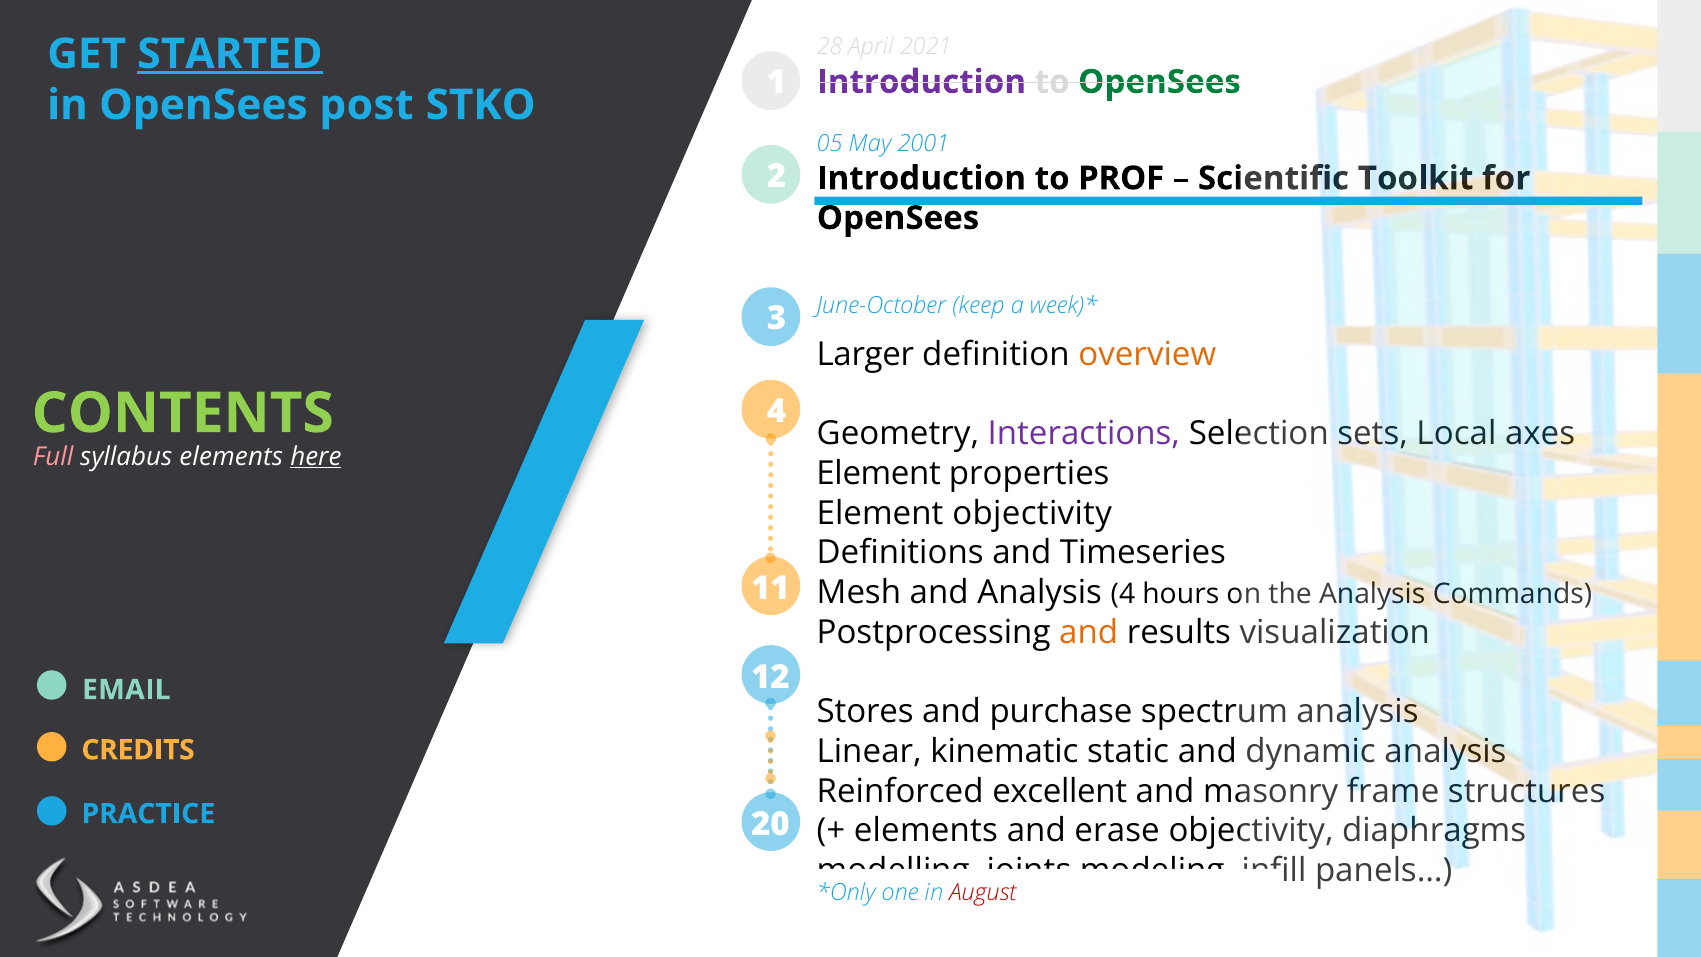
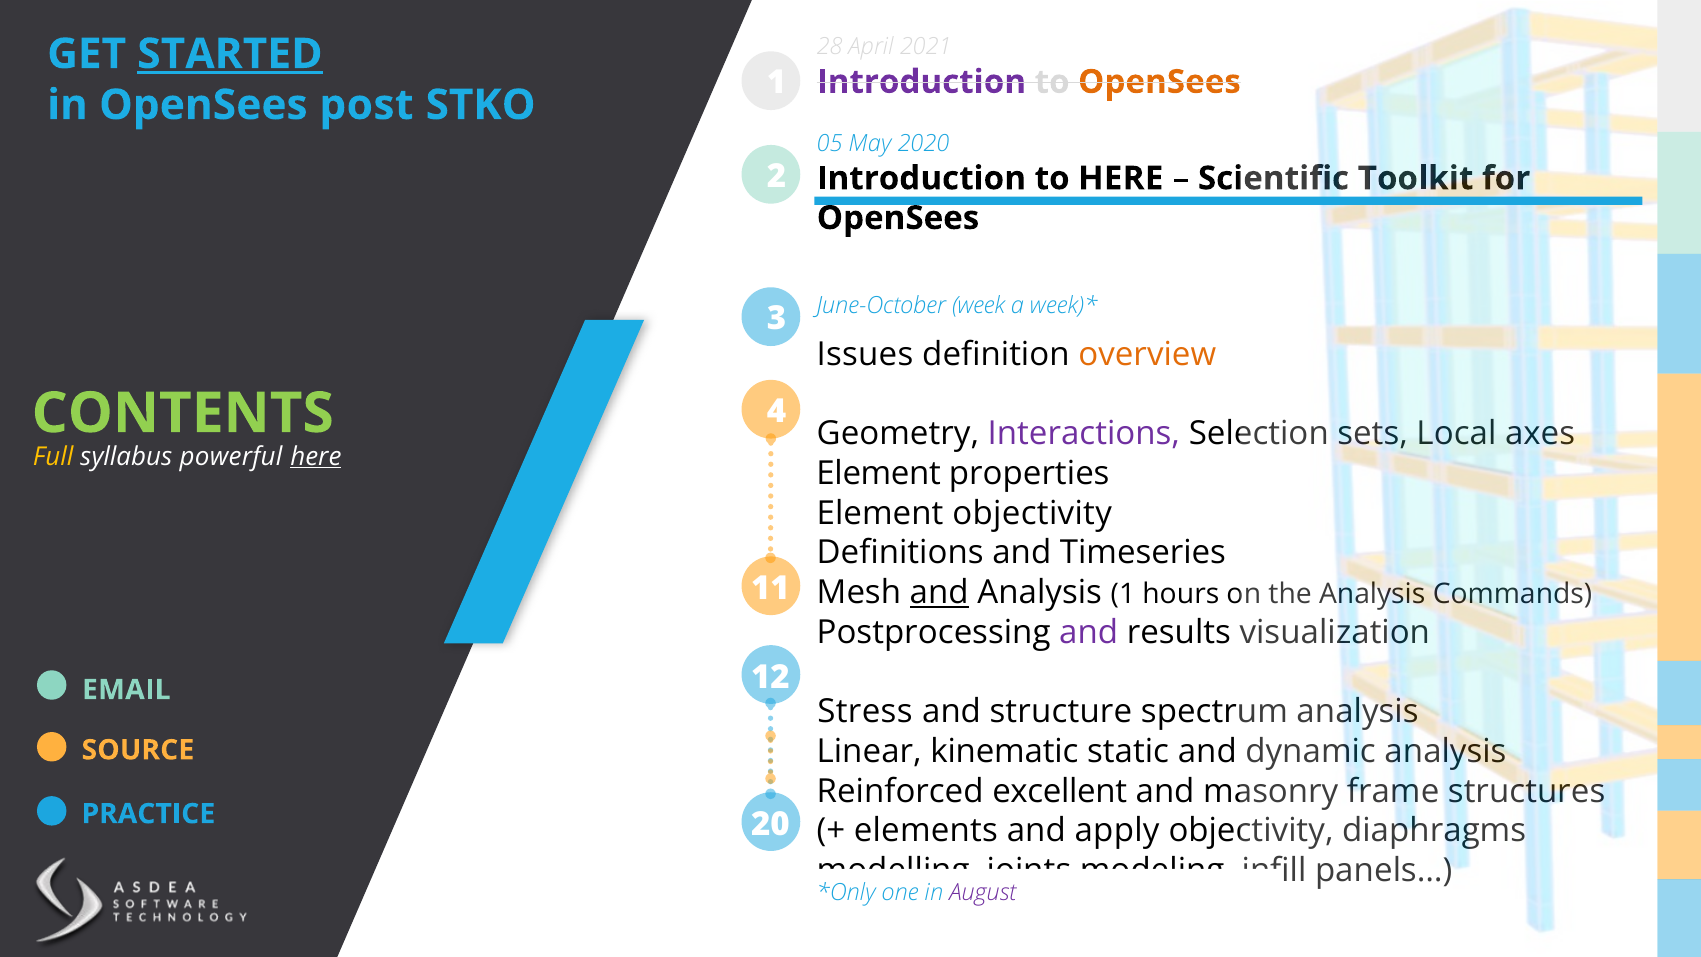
OpenSees colour: green -> orange (1159, 82)
2001: 2001 -> 2020 (923, 144)
to PROF: PROF -> HERE (1121, 178)
keep: keep -> week (979, 305)
Larger: Larger -> Issues (865, 354)
Full colour: pink -> yellow (53, 457)
syllabus elements: elements -> powerful (231, 457)
and underline: none -> present (939, 593)
Analysis 4: 4 -> 1 (1123, 594)
and colour: orange -> purple (1089, 632)
Stores: Stores -> Stress (865, 712)
purchase: purchase -> structure (1061, 712)
CREDITS: CREDITS -> SOURCE (138, 750)
erase: erase -> apply (1117, 831)
August colour: red -> purple (983, 893)
